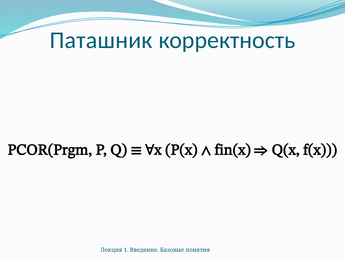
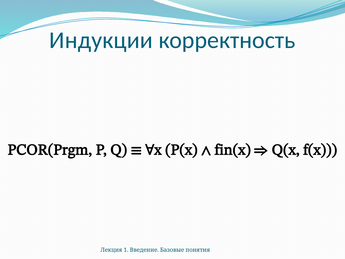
Паташник: Паташник -> Индукции (101, 40)
